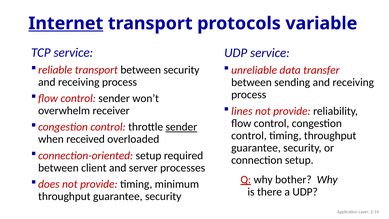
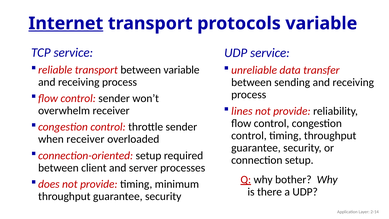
between security: security -> variable (182, 70)
sender underline: present -> none (181, 127)
when received: received -> receiver (85, 139)
